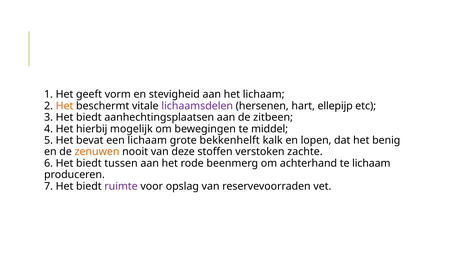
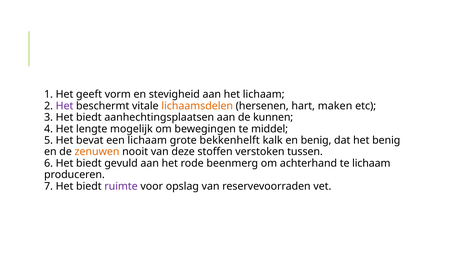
Het colour: orange -> purple (65, 106)
lichaamsdelen colour: purple -> orange (197, 106)
ellepijp: ellepijp -> maken (335, 106)
zitbeen: zitbeen -> kunnen (273, 117)
hierbij: hierbij -> lengte (92, 129)
en lopen: lopen -> benig (316, 140)
zachte: zachte -> tussen (305, 151)
tussen: tussen -> gevuld (121, 163)
